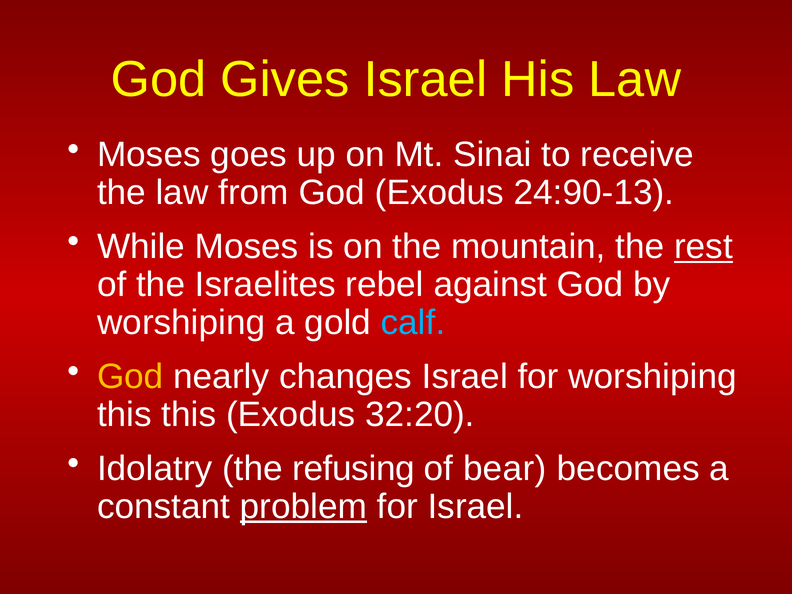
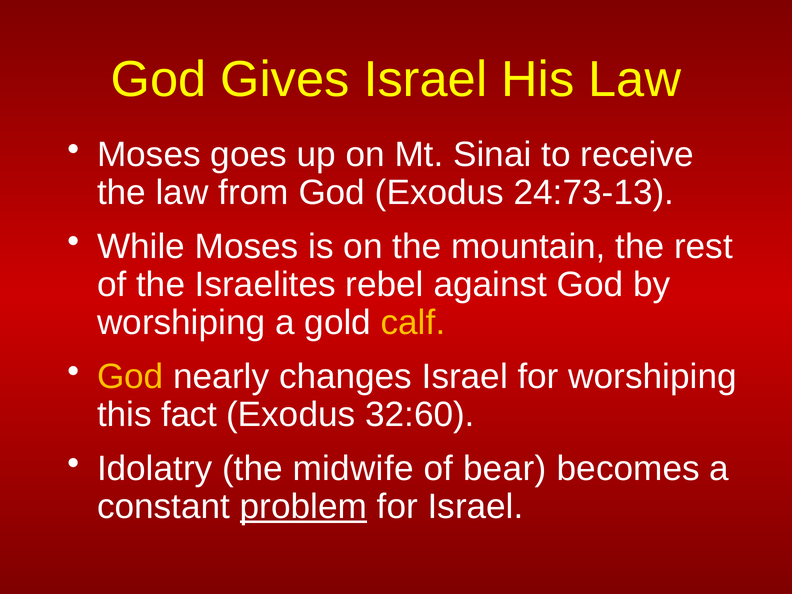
24:90-13: 24:90-13 -> 24:73-13 (594, 193)
rest underline: present -> none (703, 247)
calf colour: light blue -> yellow (413, 323)
this this: this -> fact (189, 415)
32:20: 32:20 -> 32:60 (420, 415)
refusing: refusing -> midwife (353, 469)
